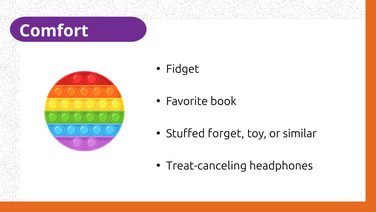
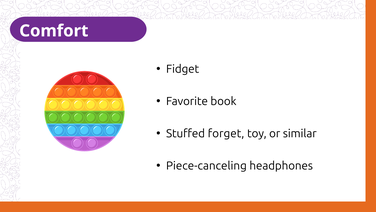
Treat-canceling: Treat-canceling -> Piece-canceling (206, 165)
